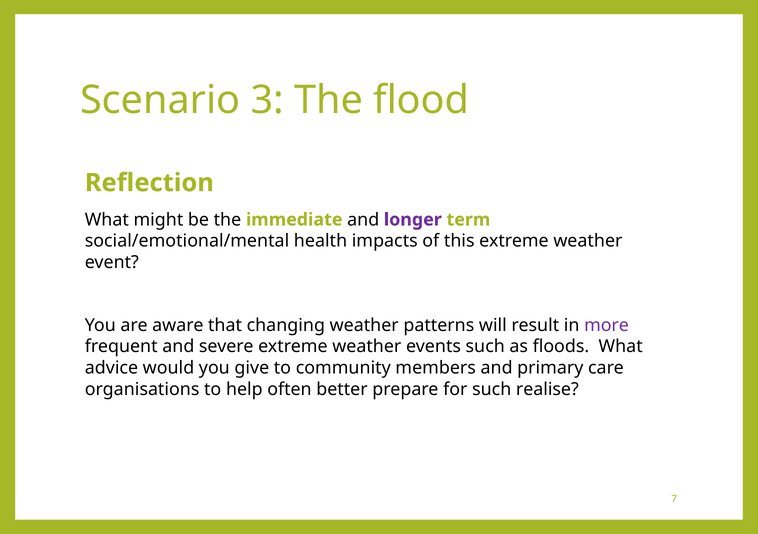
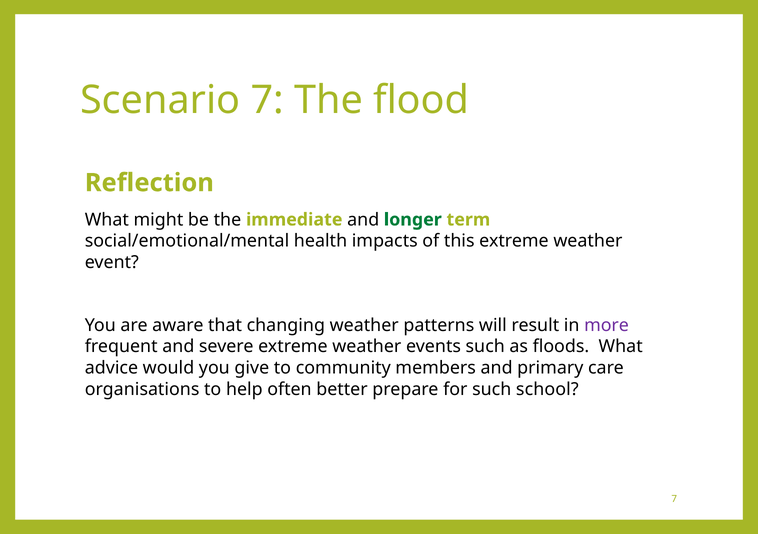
Scenario 3: 3 -> 7 (267, 100)
longer colour: purple -> green (413, 220)
realise: realise -> school (547, 390)
